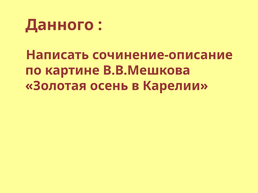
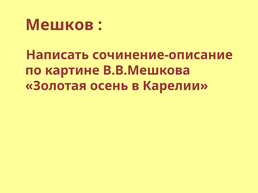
Данного: Данного -> Мешков (60, 25)
